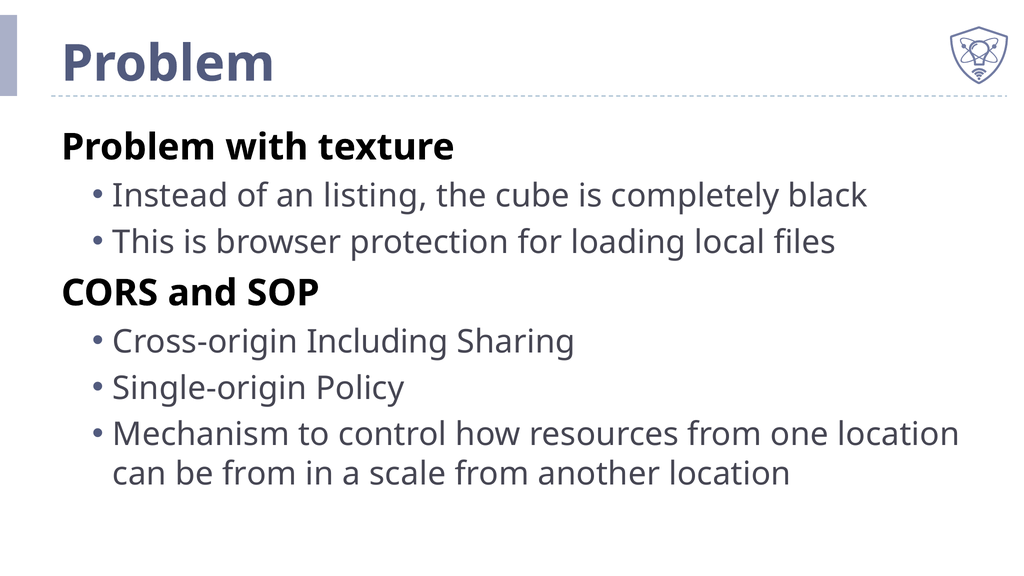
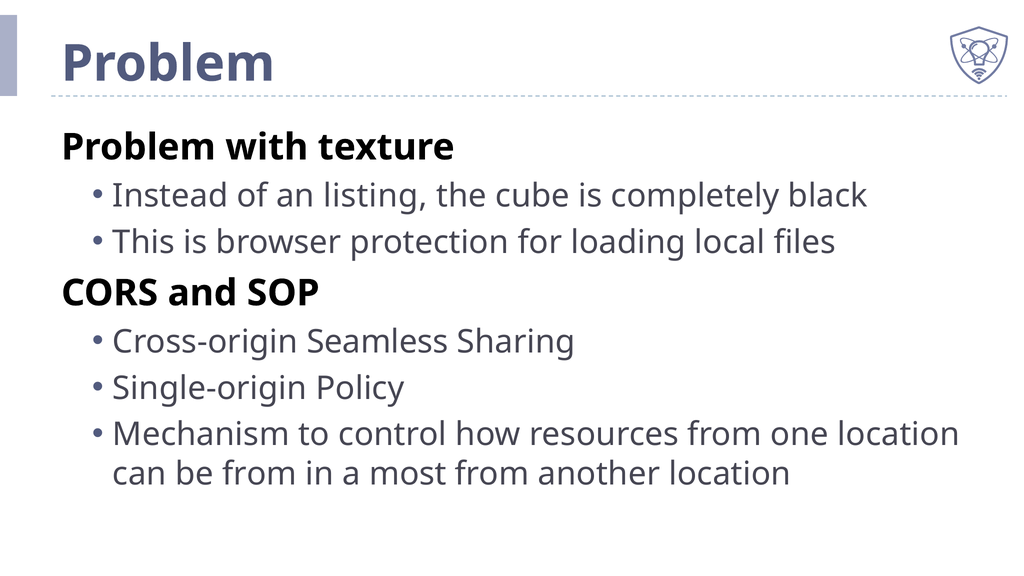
Including: Including -> Seamless (377, 342)
scale: scale -> most (408, 474)
